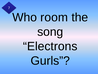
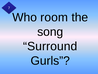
Electrons: Electrons -> Surround (50, 46)
